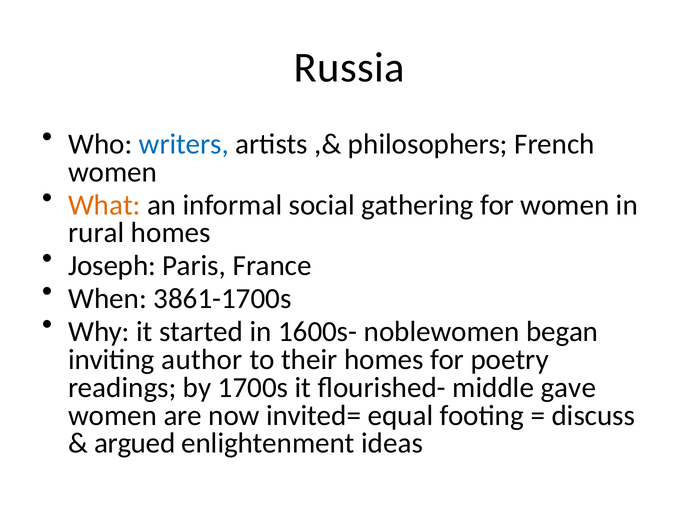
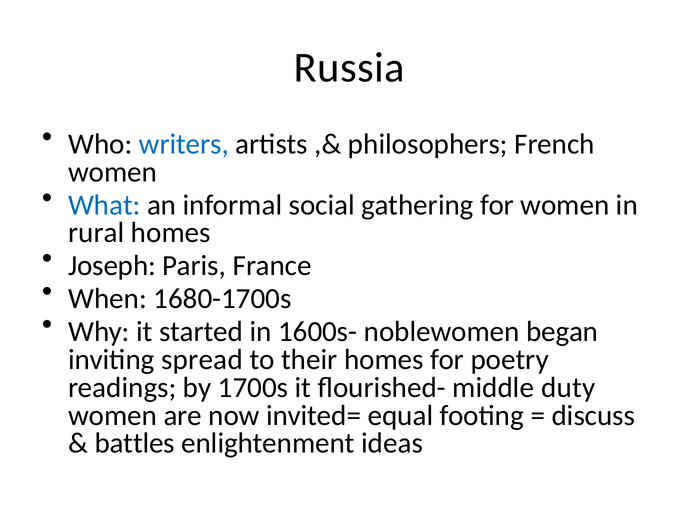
What colour: orange -> blue (104, 205)
3861-1700s: 3861-1700s -> 1680-1700s (222, 299)
author: author -> spread (202, 360)
gave: gave -> duty (568, 388)
argued: argued -> battles (135, 444)
